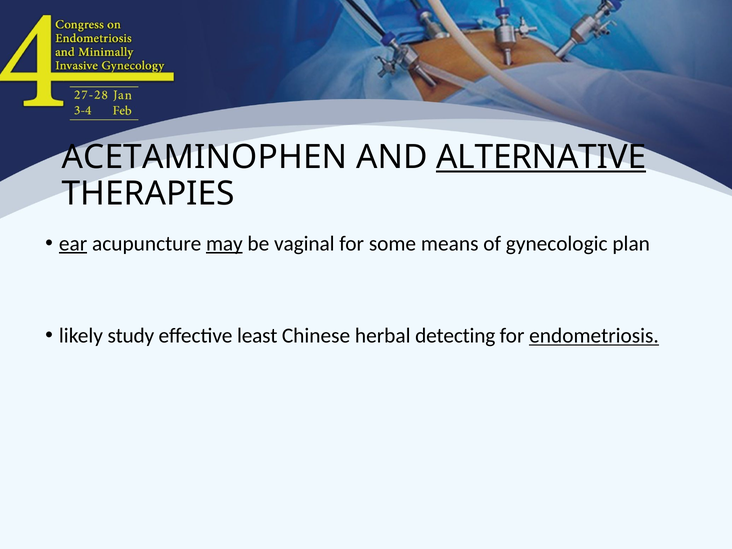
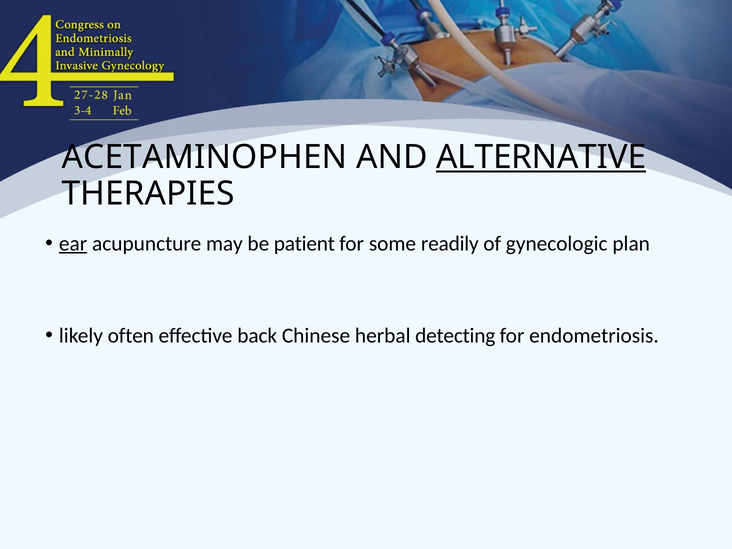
may underline: present -> none (224, 244)
vaginal: vaginal -> patient (304, 244)
means: means -> readily (450, 244)
study: study -> often (131, 336)
least: least -> back (257, 336)
endometriosis underline: present -> none (594, 336)
